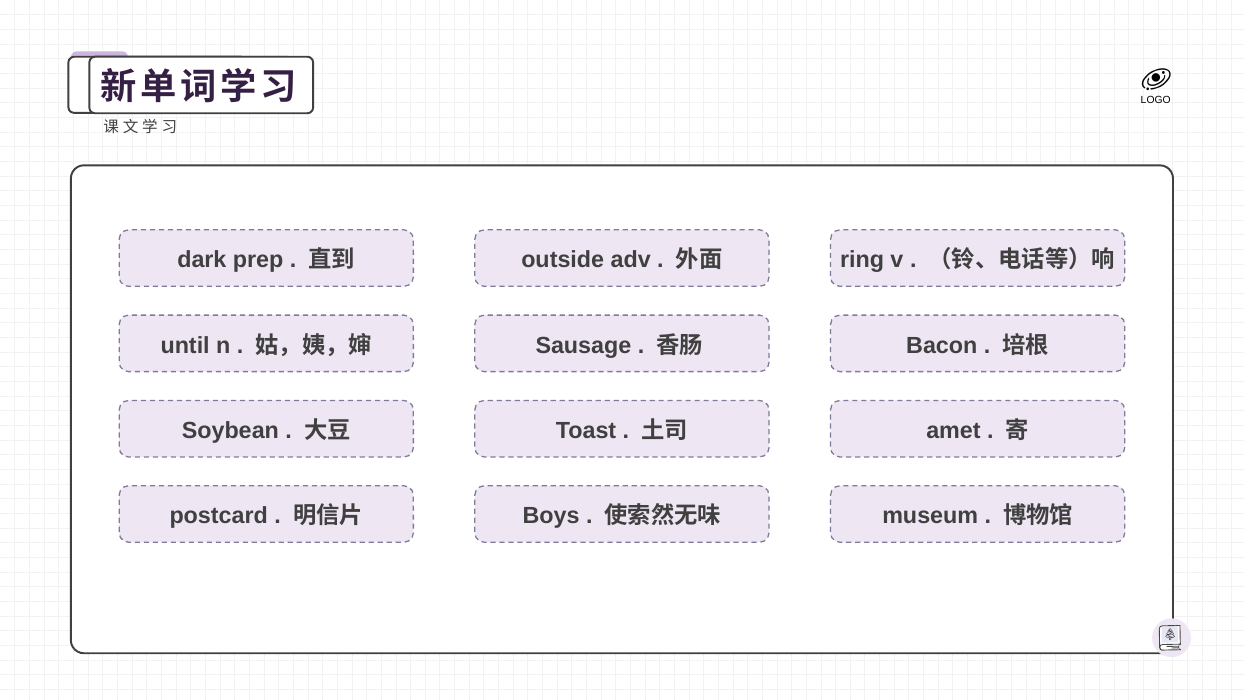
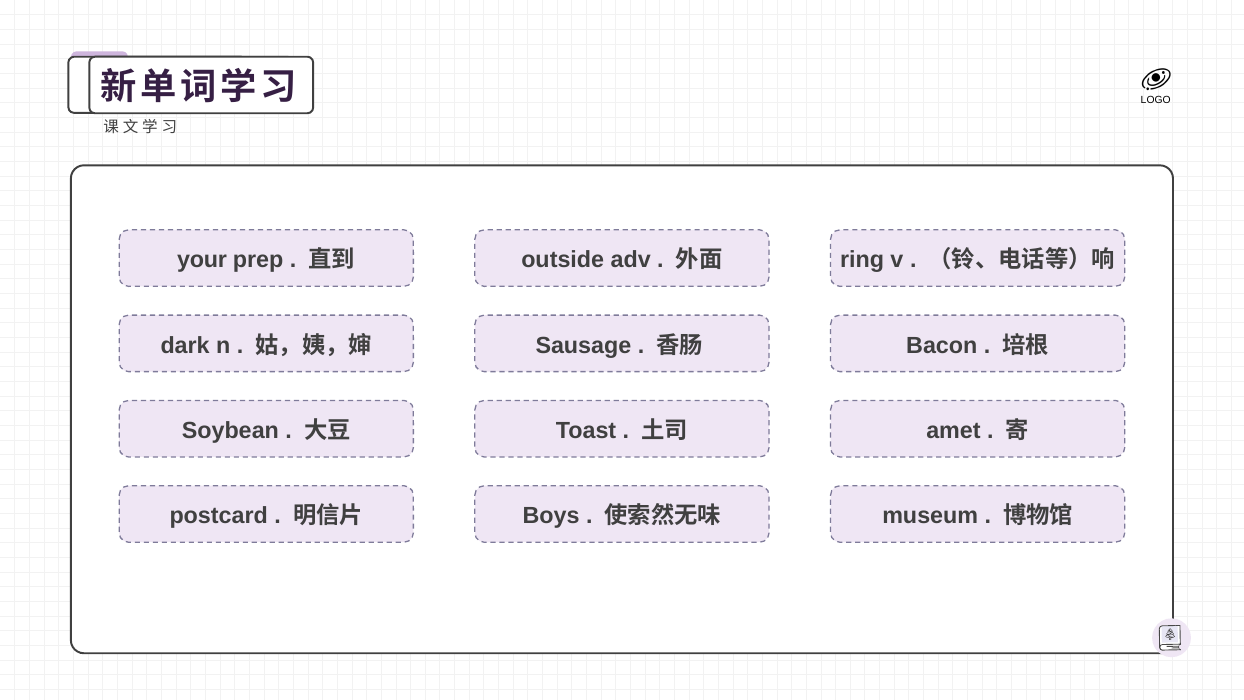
dark: dark -> your (202, 260)
until: until -> dark (185, 345)
